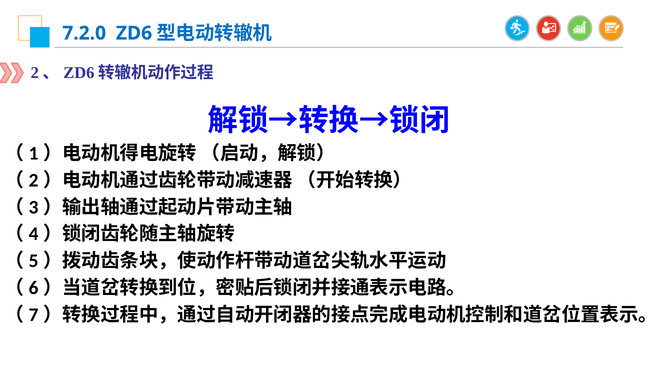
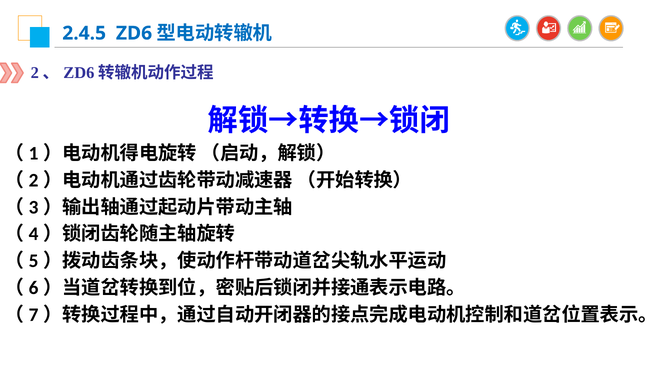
7.2.0: 7.2.0 -> 2.4.5 (84, 33)
